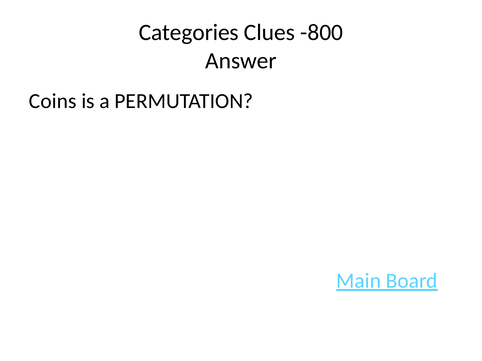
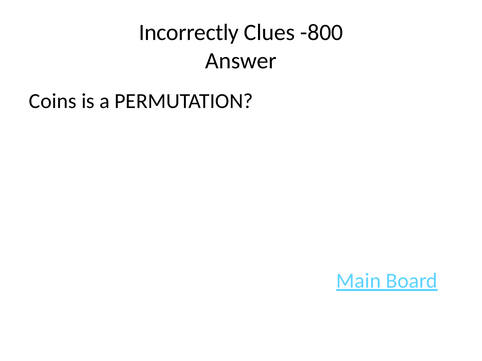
Categories: Categories -> Incorrectly (189, 33)
